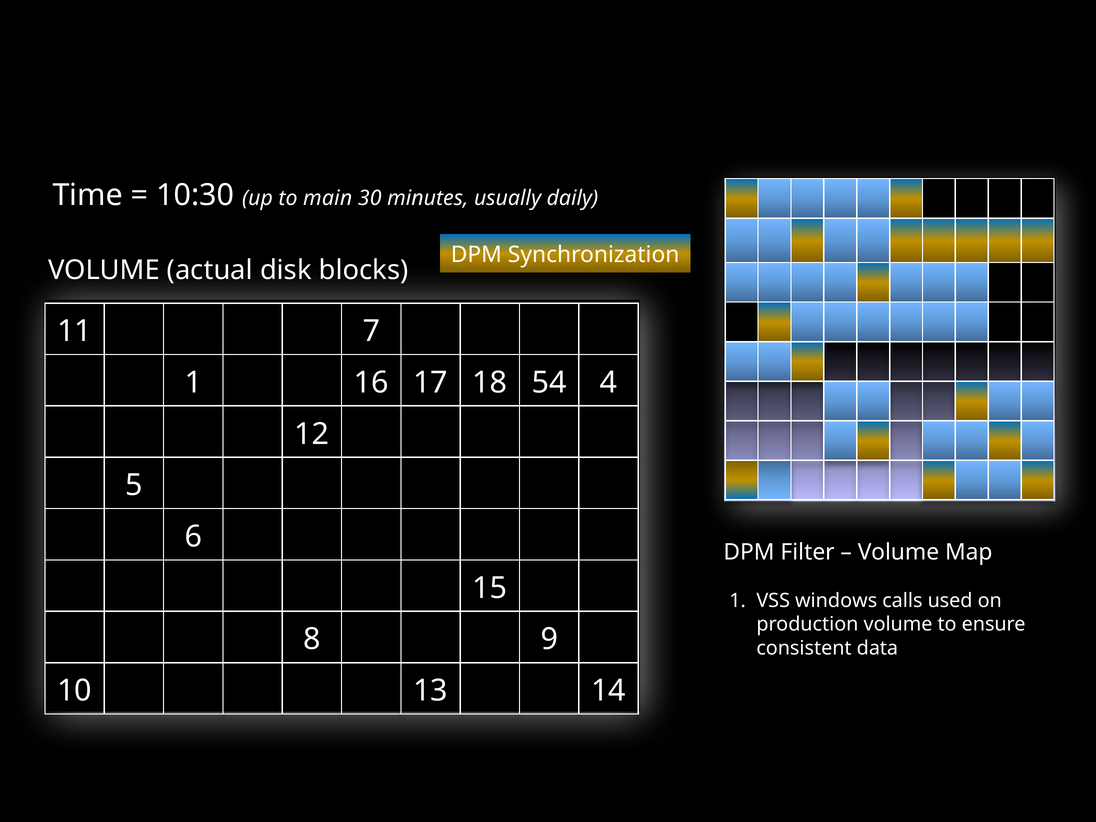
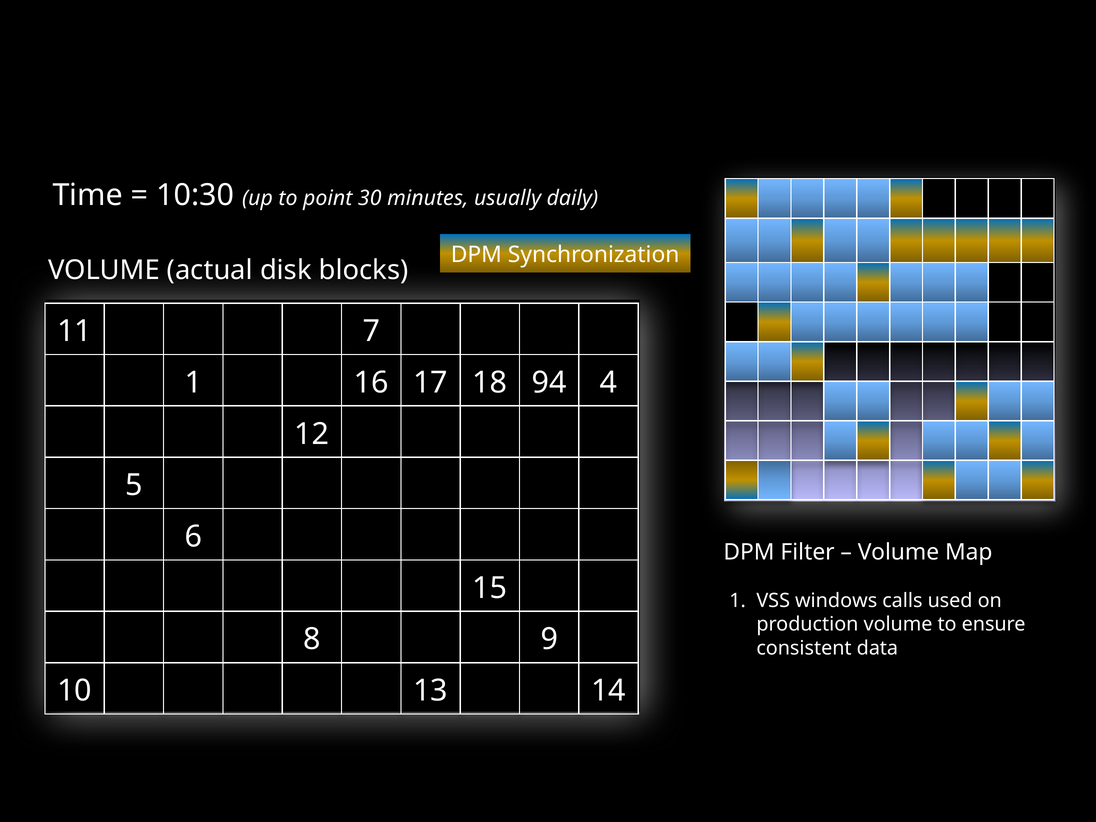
main: main -> point (328, 198)
54: 54 -> 94 (549, 383)
